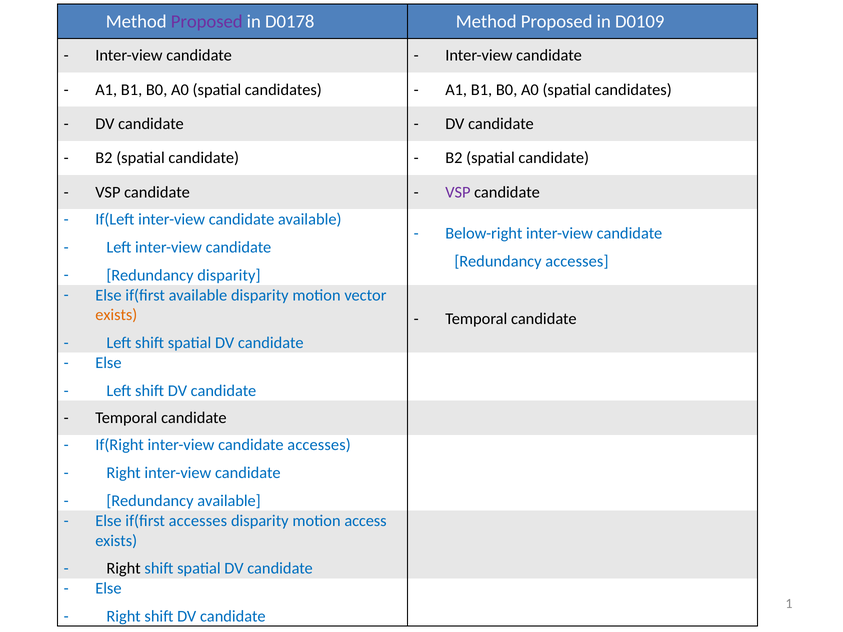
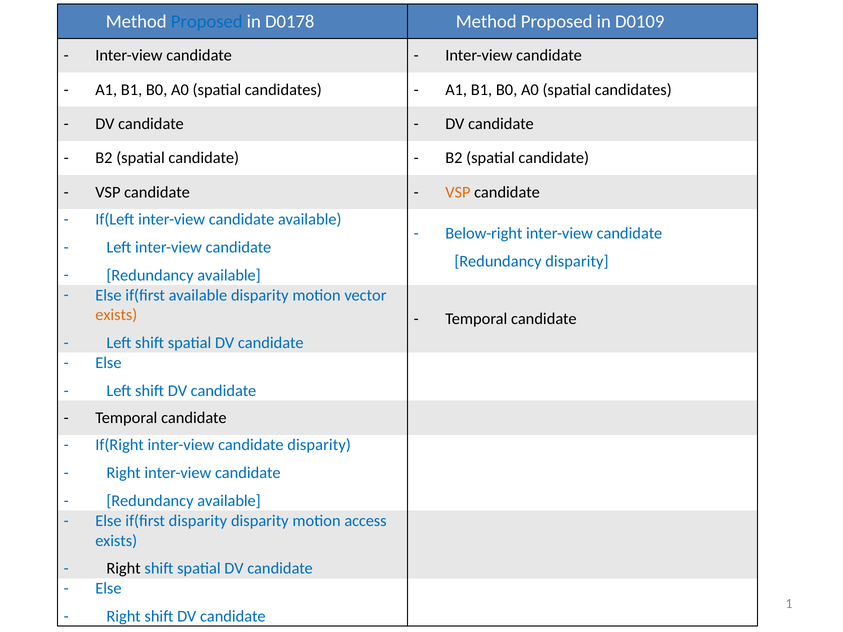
Proposed colour: purple -> blue (207, 21)
VSP colour: purple -> orange (458, 192)
Redundancy accesses: accesses -> disparity (577, 261)
disparity: disparity -> available (229, 275)
candidate accesses: accesses -> disparity (319, 445)
if(first accesses: accesses -> disparity (198, 521)
